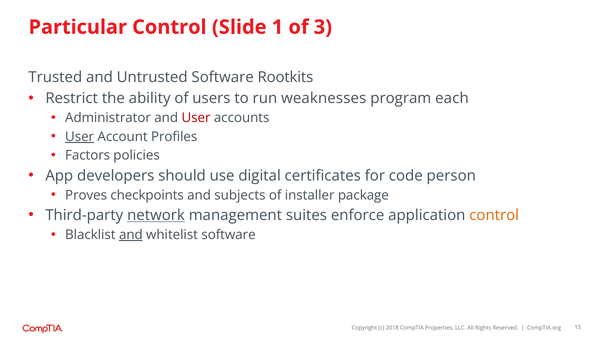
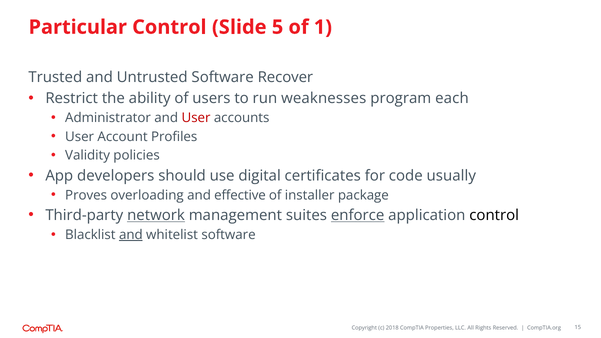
1: 1 -> 5 (278, 27)
3: 3 -> 1 (323, 27)
Rootkits: Rootkits -> Recover (285, 78)
User underline: present -> none (80, 137)
Factors: Factors -> Validity (88, 155)
person: person -> usually (451, 176)
checkpoints: checkpoints -> overloading (147, 195)
subjects: subjects -> effective (240, 195)
enforce underline: none -> present (358, 215)
control colour: orange -> black (494, 215)
